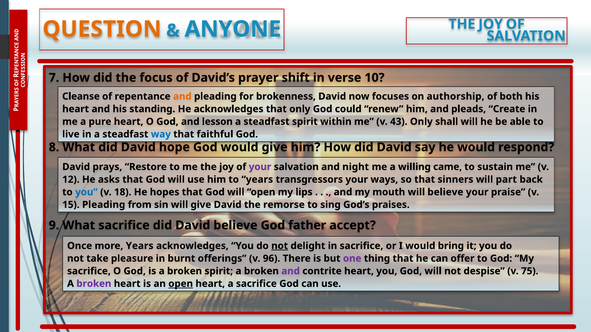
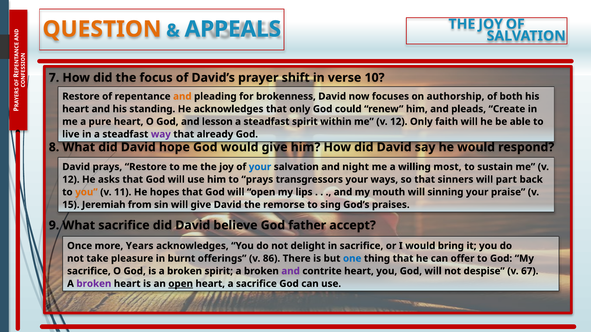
ANYONE: ANYONE -> APPEALS (233, 29)
Cleanse: Cleanse -> Restore (81, 96)
within me v 43: 43 -> 12 (399, 122)
shall: shall -> faith (447, 122)
way colour: blue -> purple (161, 134)
faithful: faithful -> already (215, 134)
your colour: purple -> blue (260, 167)
came: came -> most (447, 167)
to years: years -> prays (257, 180)
you colour: blue -> orange (86, 192)
18: 18 -> 11 (123, 192)
will believe: believe -> sinning (445, 192)
15 Pleading: Pleading -> Jeremiah (104, 205)
not underline: present -> none (280, 246)
96: 96 -> 86 (272, 259)
one colour: purple -> blue (352, 259)
75: 75 -> 67 (530, 271)
